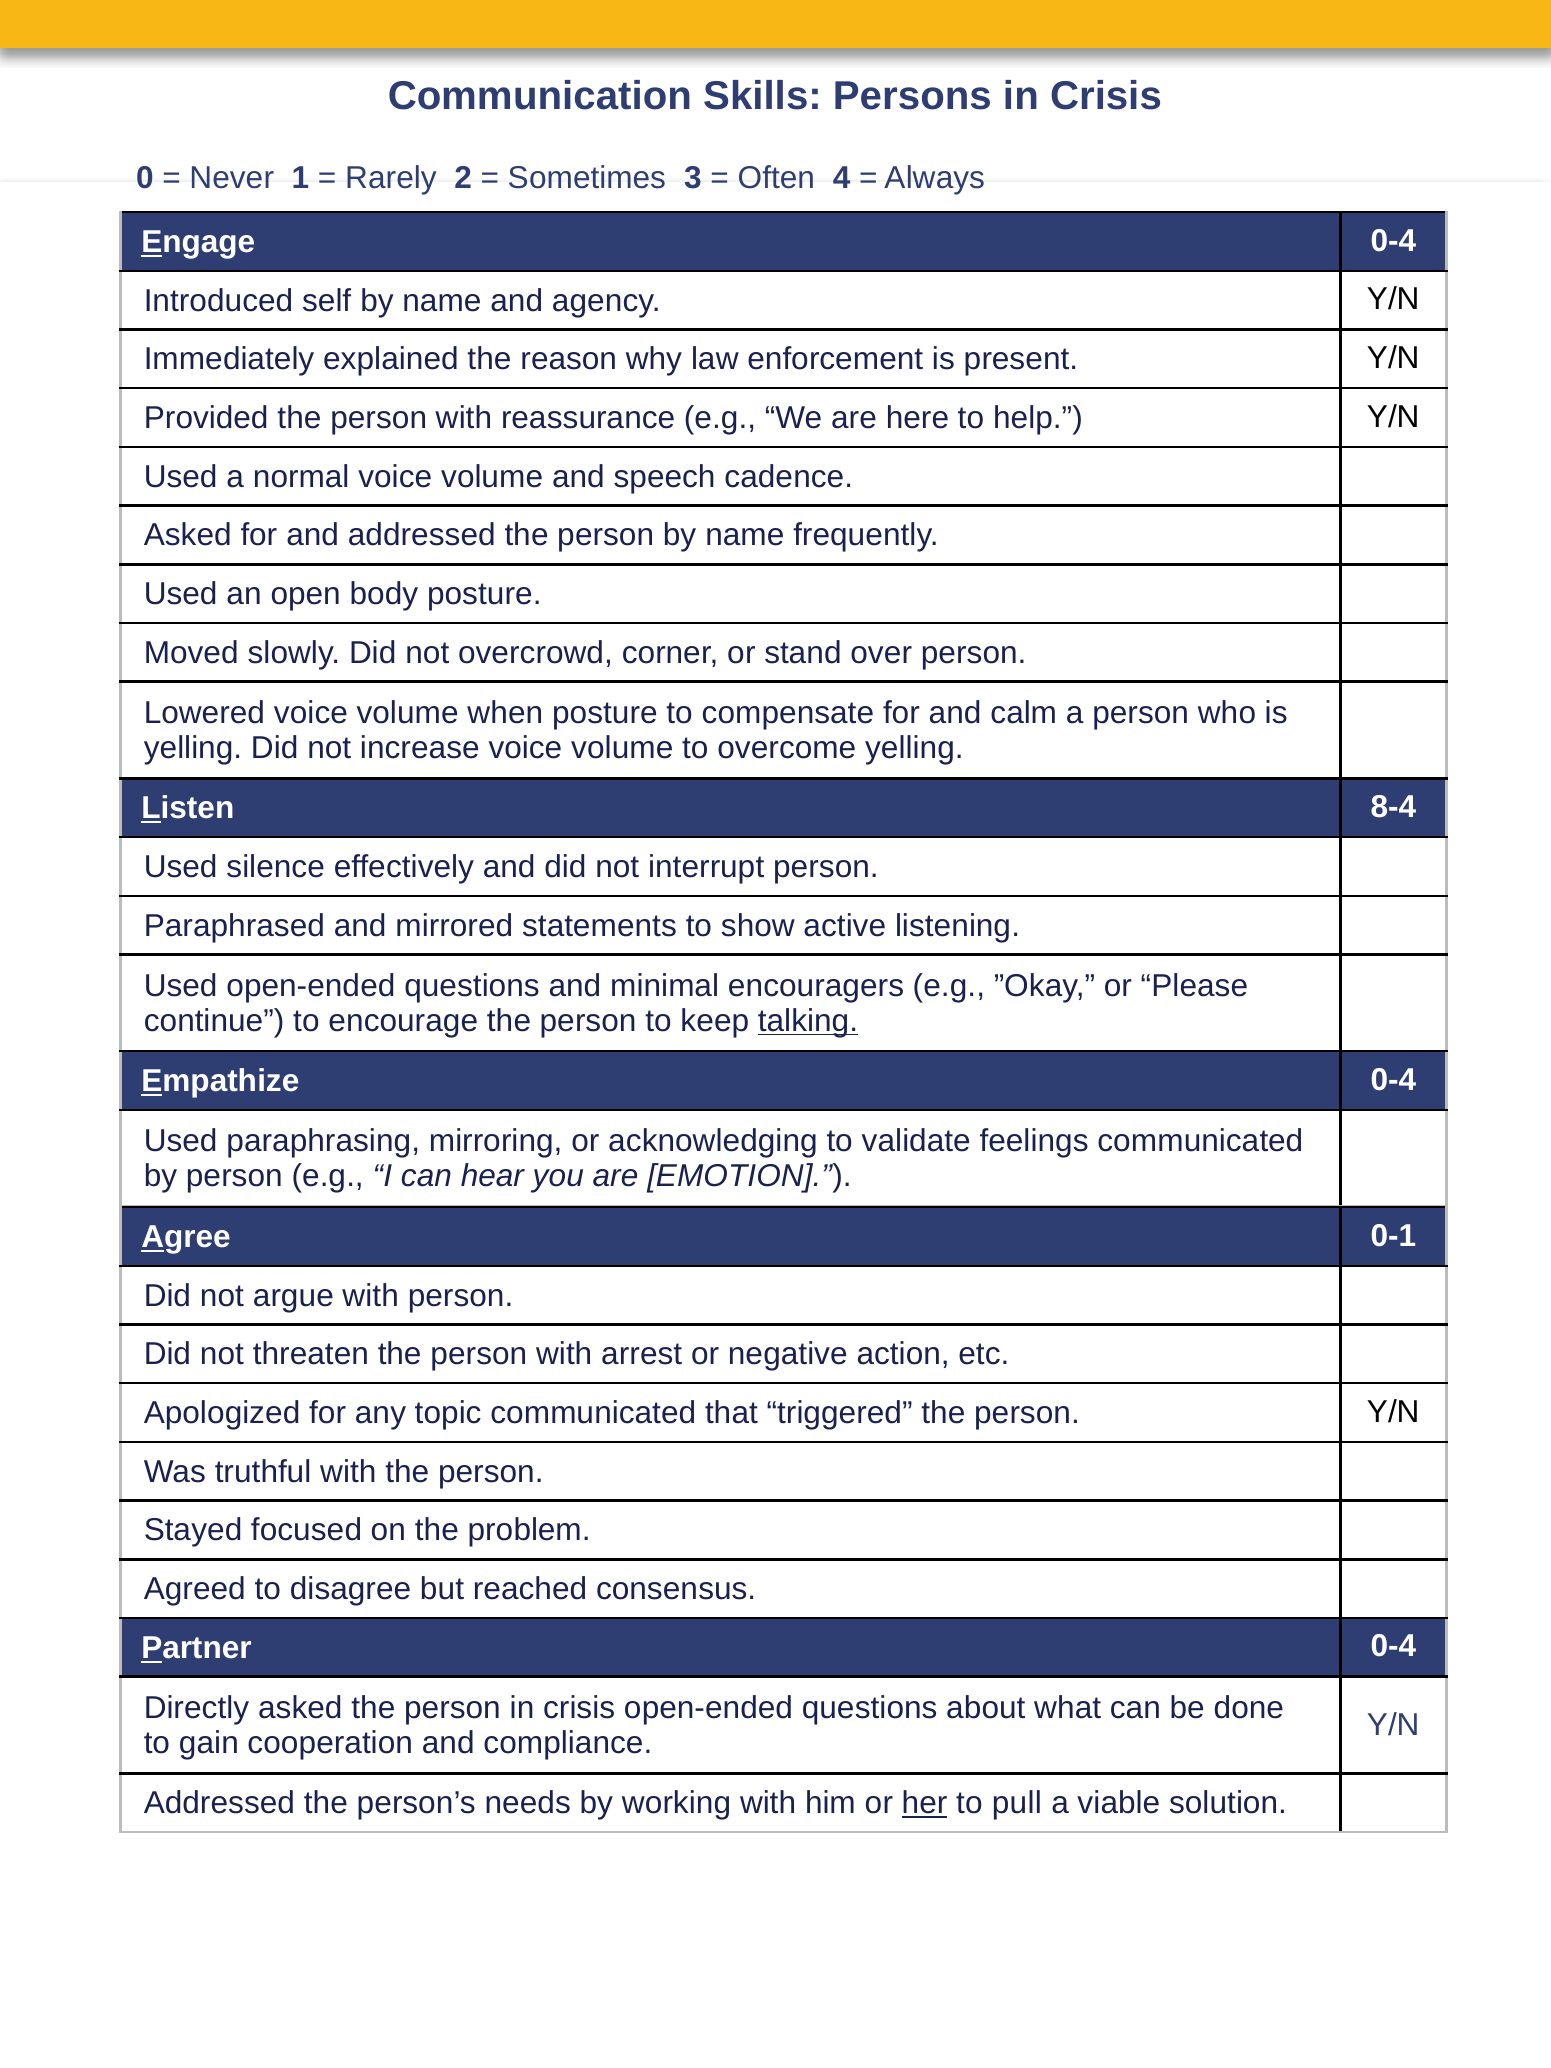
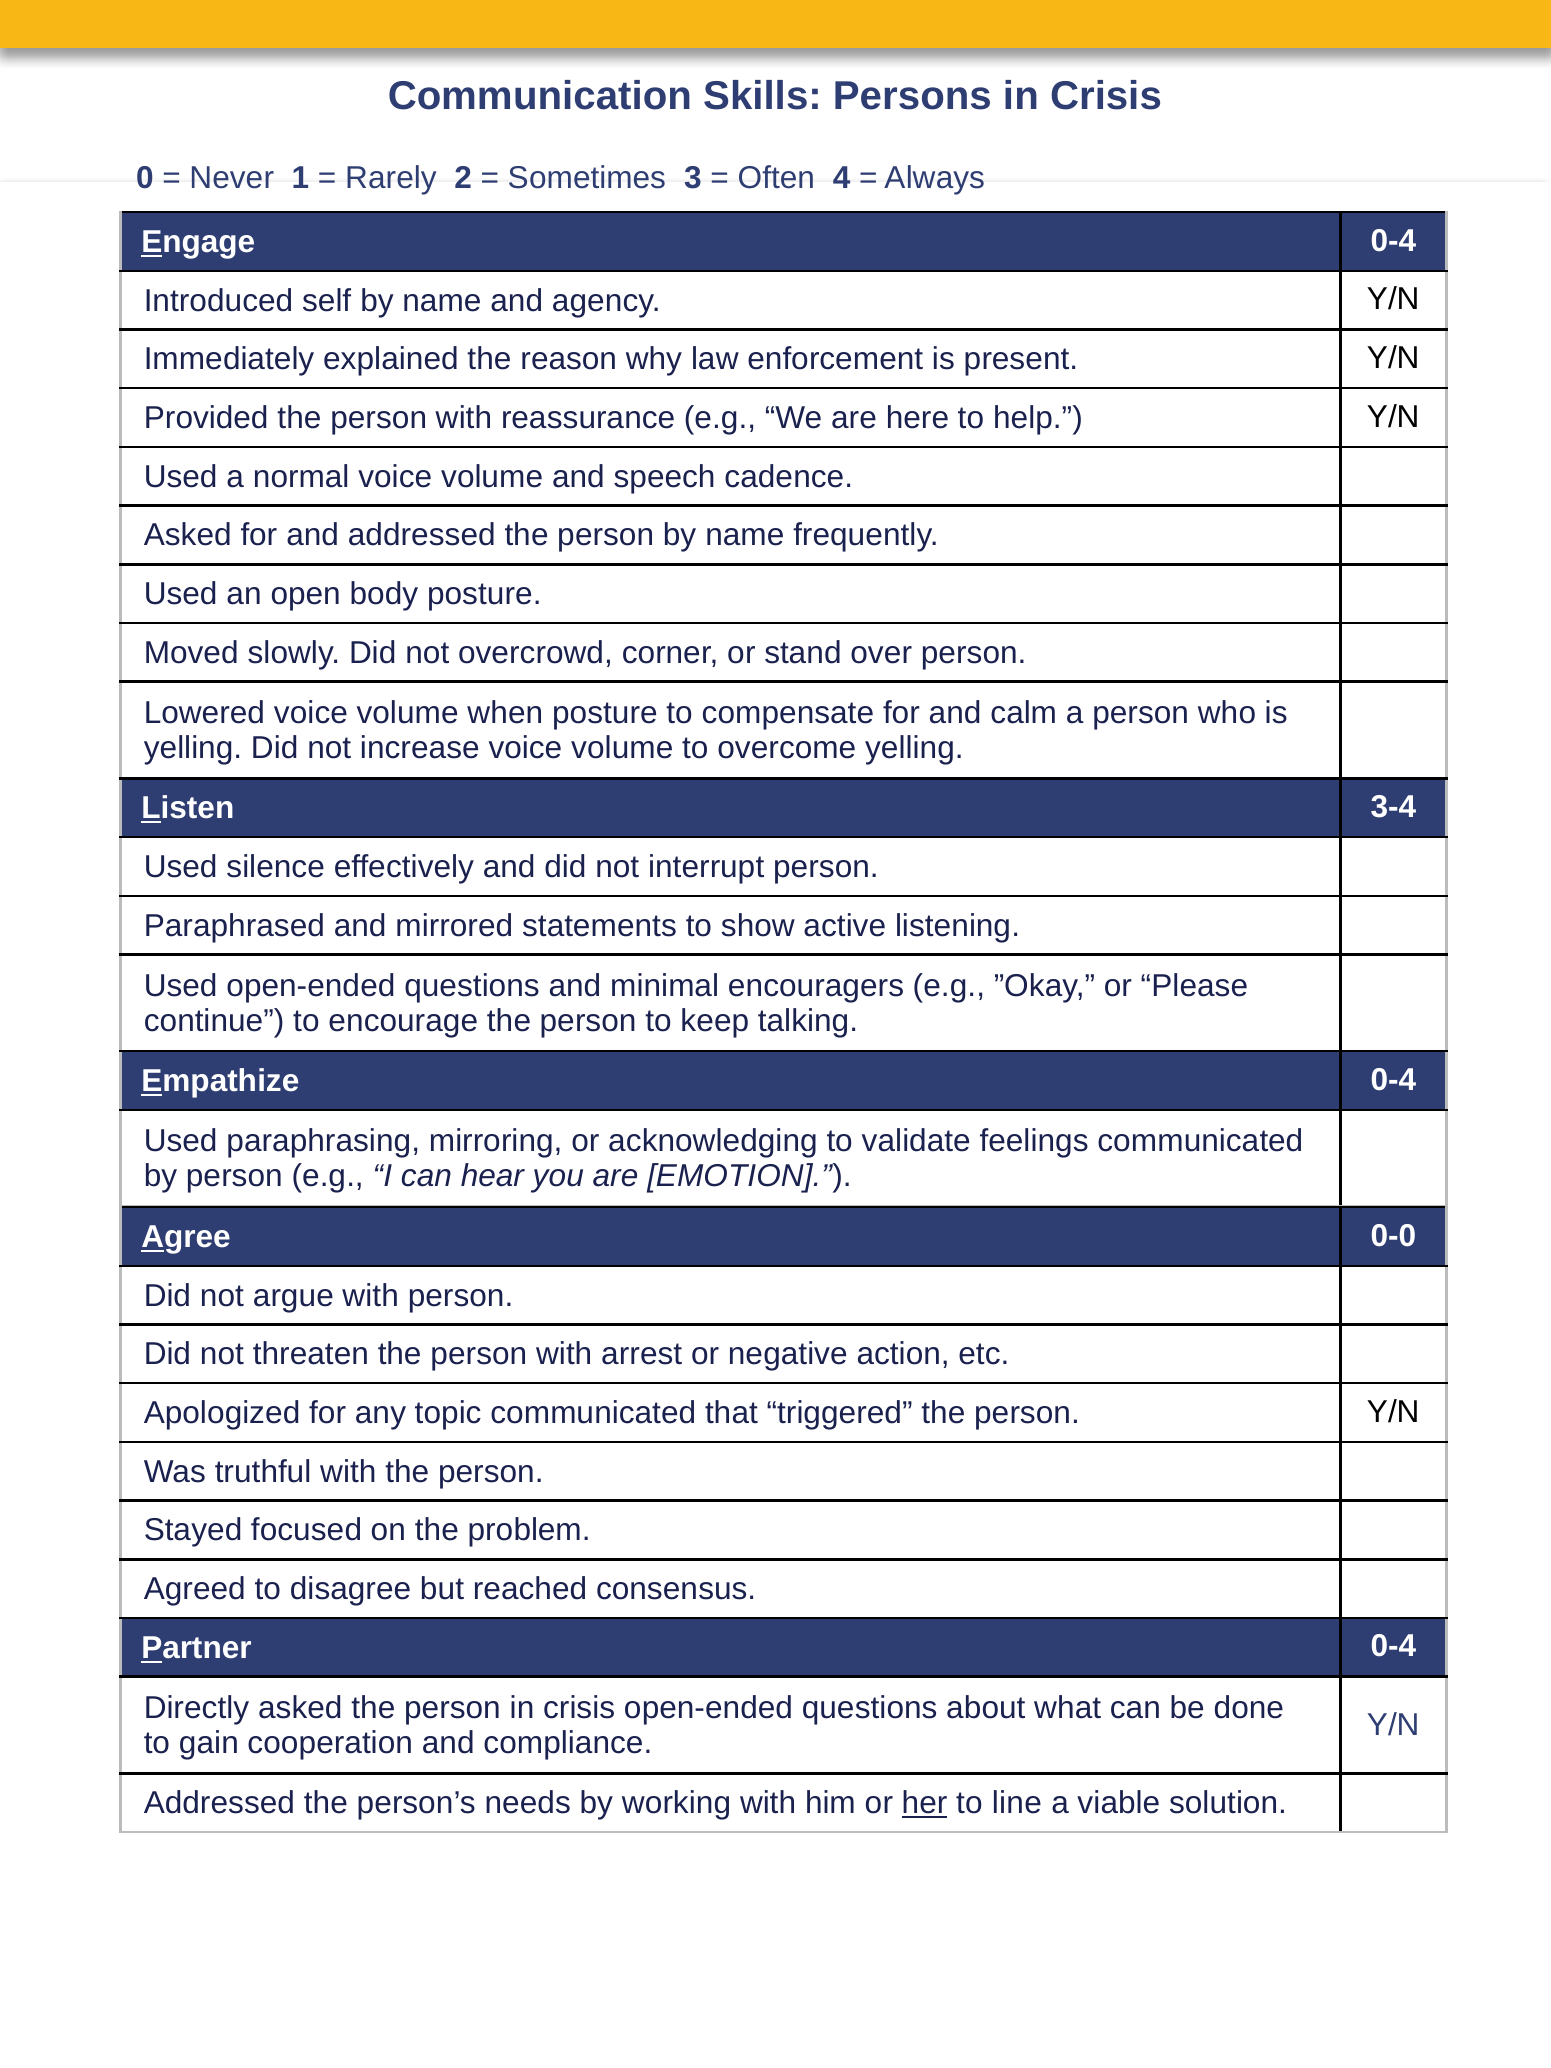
8-4: 8-4 -> 3-4 (1393, 807)
talking underline: present -> none (808, 1021)
0-1: 0-1 -> 0-0 (1393, 1236)
pull: pull -> line (1017, 1803)
